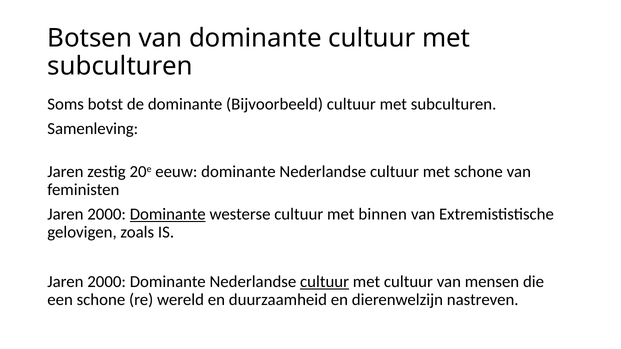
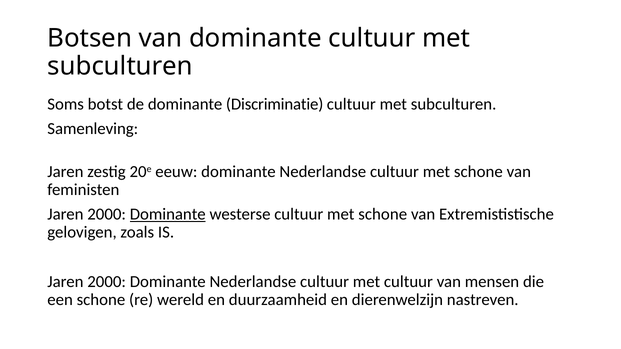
Bijvoorbeeld: Bijvoorbeeld -> Discriminatie (275, 104)
westerse cultuur met binnen: binnen -> schone (383, 214)
cultuur underline: present -> none (325, 282)
